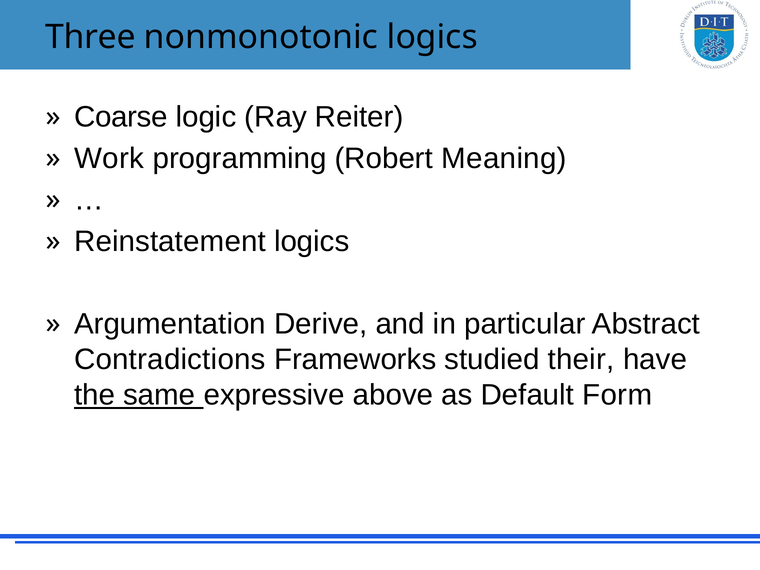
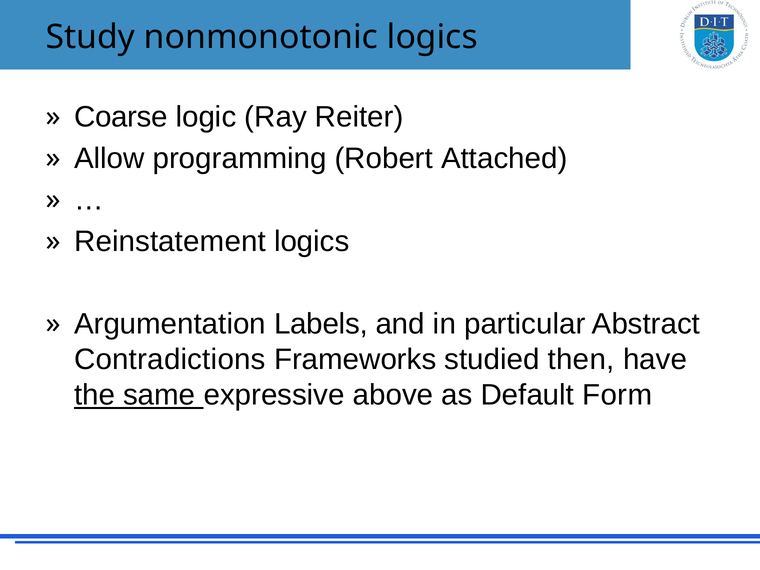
Three: Three -> Study (90, 37)
Work: Work -> Allow (109, 158)
Meaning: Meaning -> Attached (504, 158)
Derive: Derive -> Labels (321, 324)
their: their -> then (581, 360)
